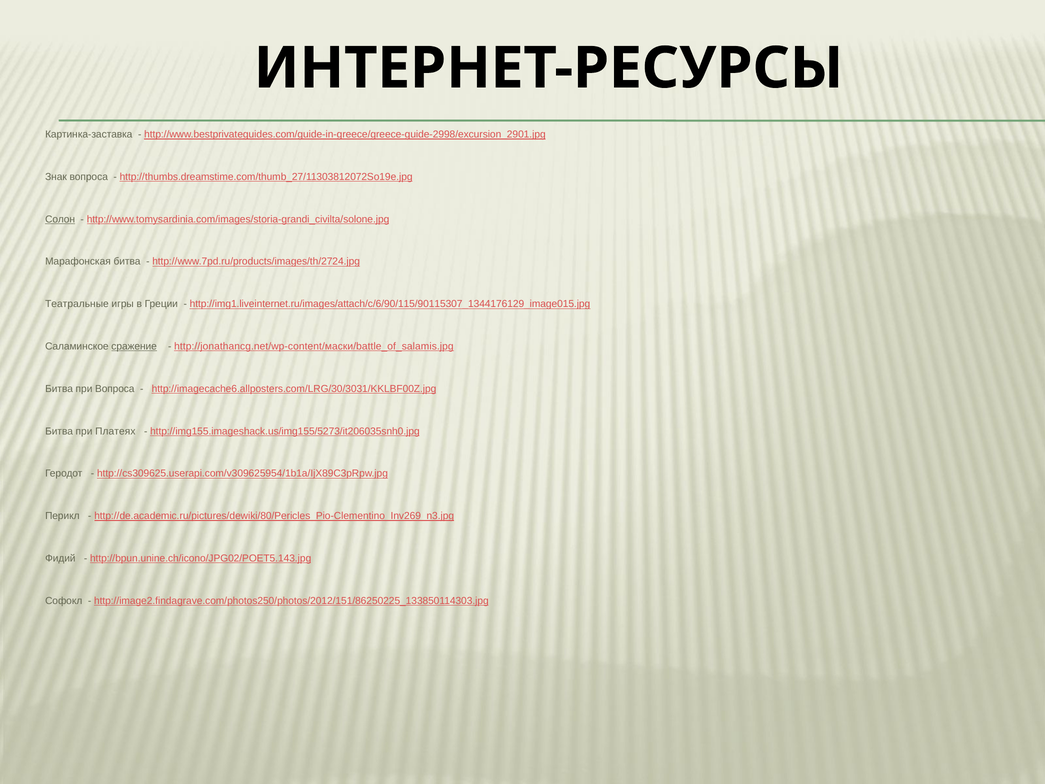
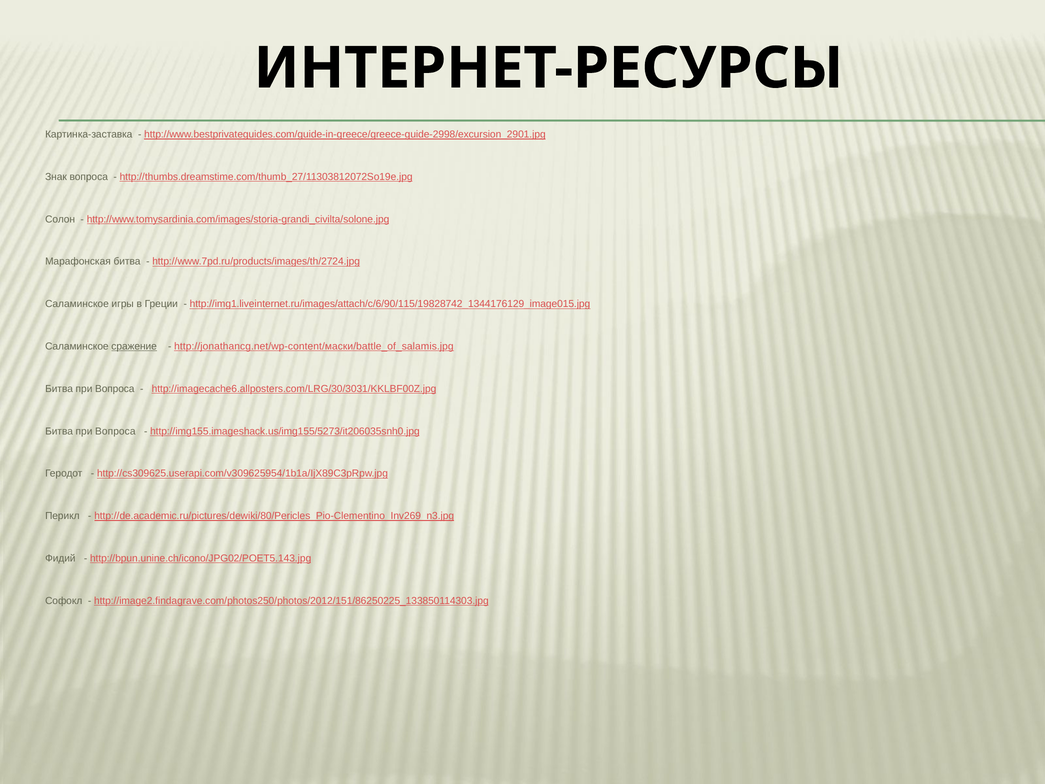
Солон underline: present -> none (60, 219)
Театральные: Театральные -> Саламинское (77, 304)
http://img1.liveinternet.ru/images/attach/c/6/90/115/90115307_1344176129_image015.jpg: http://img1.liveinternet.ru/images/attach/c/6/90/115/90115307_1344176129_image015.jpg -> http://img1.liveinternet.ru/images/attach/c/6/90/115/19828742_1344176129_image015.jpg (390, 304)
Платеях: Платеях -> Вопроса (115, 431)
